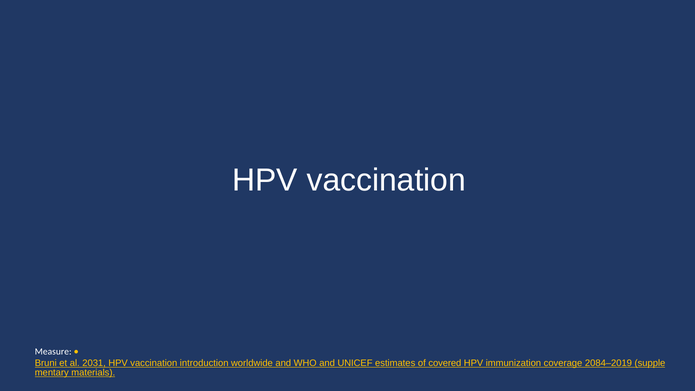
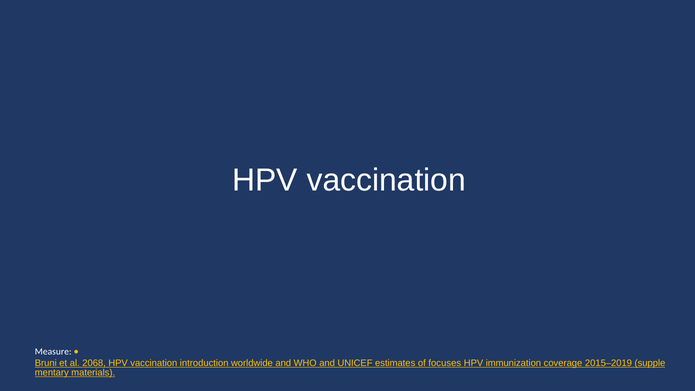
2031: 2031 -> 2068 (94, 363)
covered: covered -> focuses (445, 363)
2084–2019: 2084–2019 -> 2015–2019 (608, 363)
